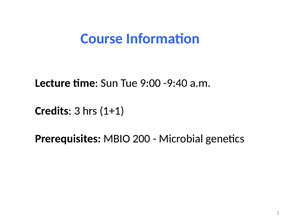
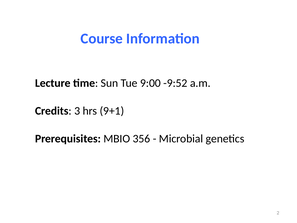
-9:40: -9:40 -> -9:52 (175, 83)
1+1: 1+1 -> 9+1 (112, 111)
200: 200 -> 356 (141, 139)
